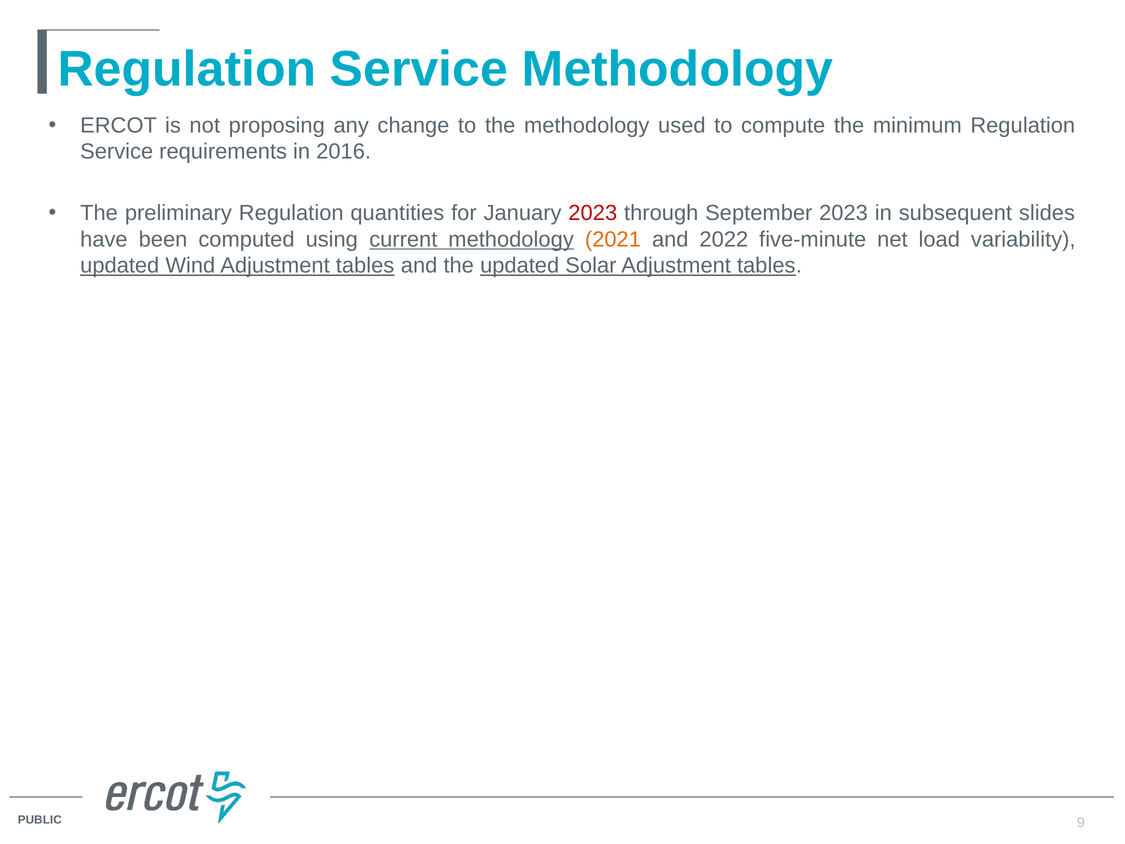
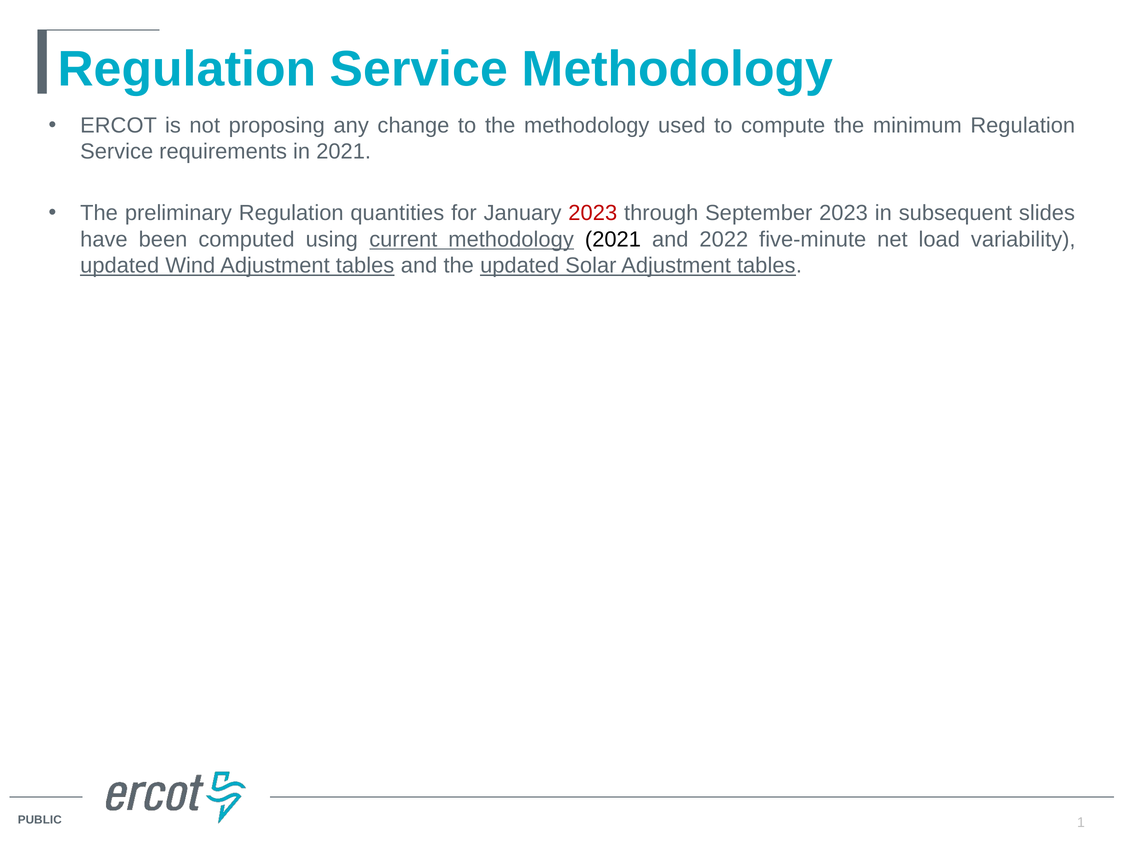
in 2016: 2016 -> 2021 (344, 152)
2021 colour: orange -> black (613, 239)
9: 9 -> 1 (1081, 822)
